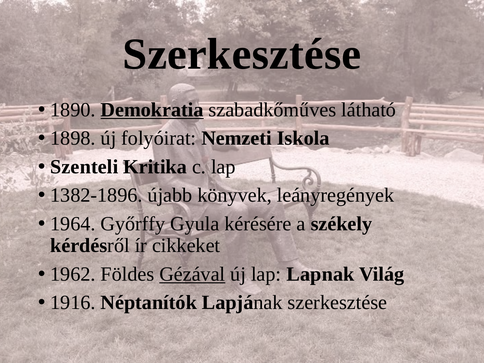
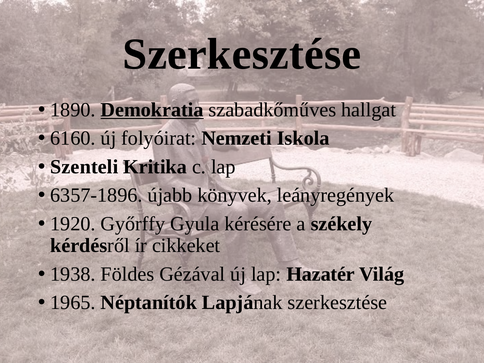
látható: látható -> hallgat (369, 110)
1898: 1898 -> 6160 (73, 138)
1382-1896: 1382-1896 -> 6357-1896 (96, 195)
1964: 1964 -> 1920 (73, 224)
1962: 1962 -> 1938 (73, 274)
Gézával underline: present -> none (192, 274)
Lapnak: Lapnak -> Hazatér (321, 274)
1916: 1916 -> 1965 (73, 303)
